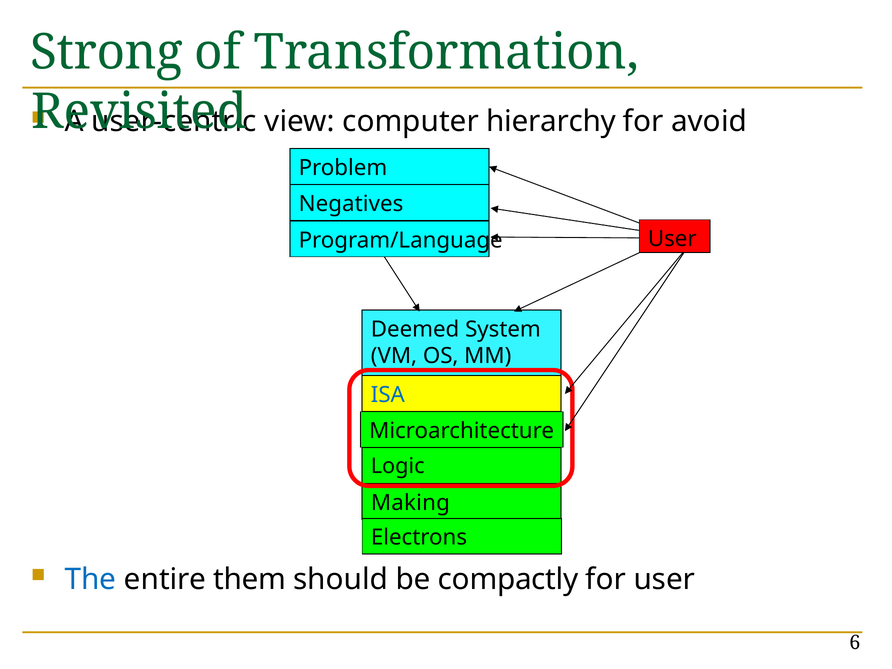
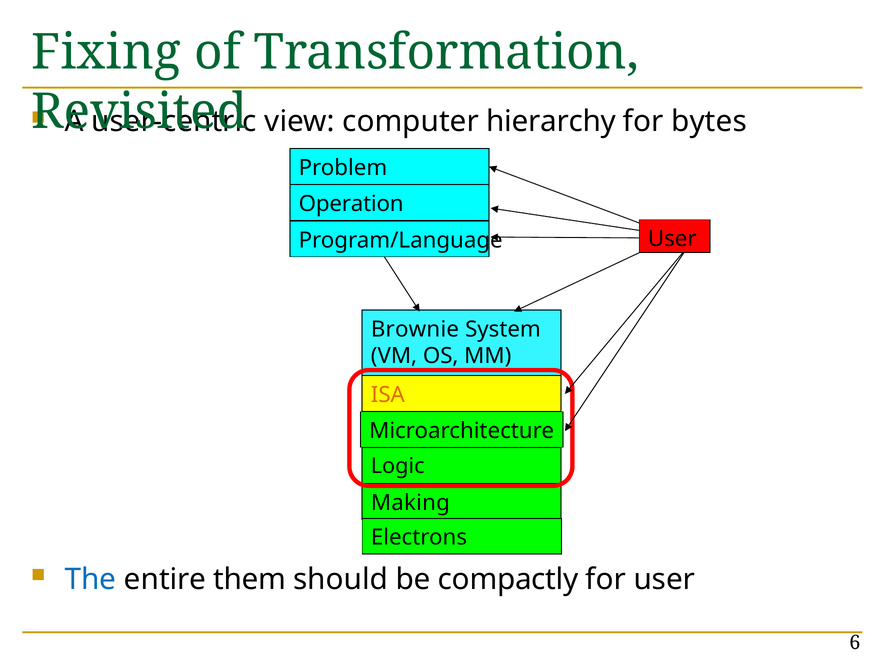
Strong: Strong -> Fixing (106, 53)
avoid: avoid -> bytes (709, 122)
Negatives: Negatives -> Operation (351, 204)
Deemed: Deemed -> Brownie (415, 329)
ISA colour: blue -> orange (388, 395)
